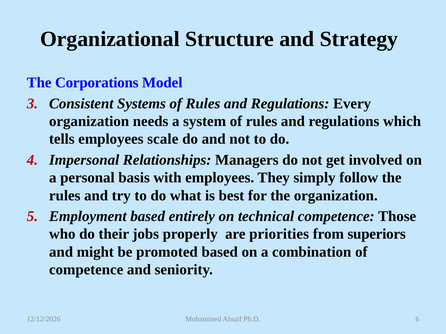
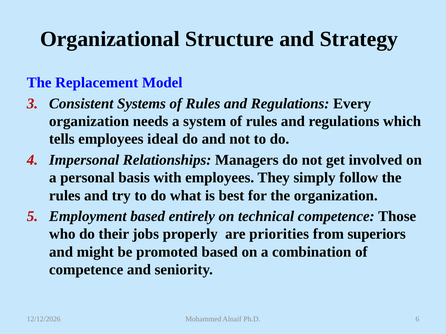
Corporations: Corporations -> Replacement (97, 83)
scale: scale -> ideal (163, 139)
